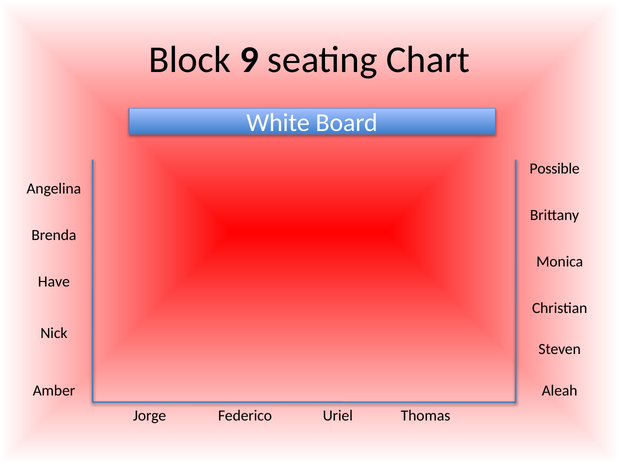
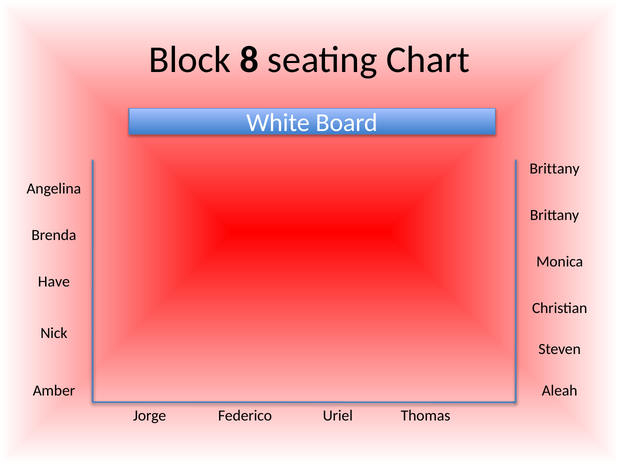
9: 9 -> 8 (249, 60)
Possible: Possible -> Brittany (555, 169)
